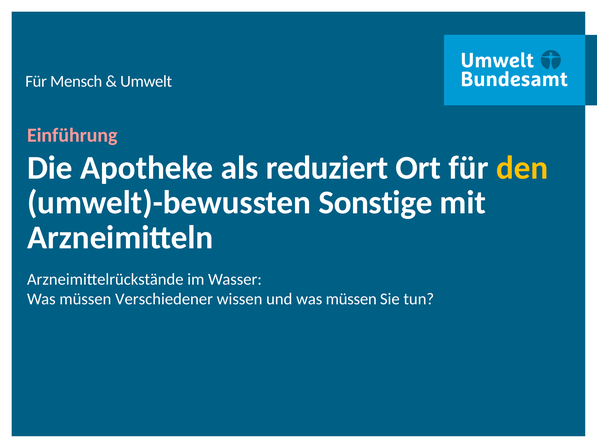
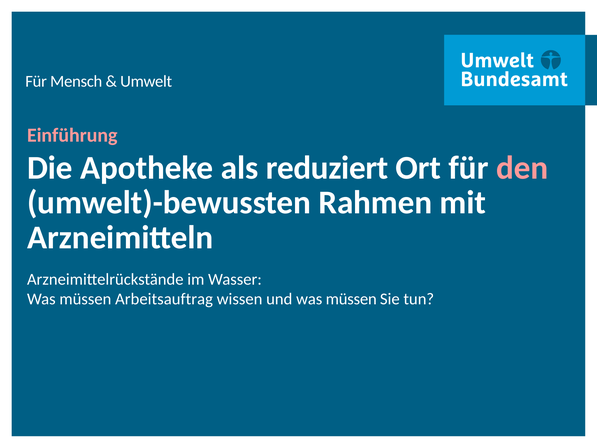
den colour: yellow -> pink (522, 168)
Sonstige: Sonstige -> Rahmen (375, 203)
Verschiedener: Verschiedener -> Arbeitsauftrag (164, 299)
